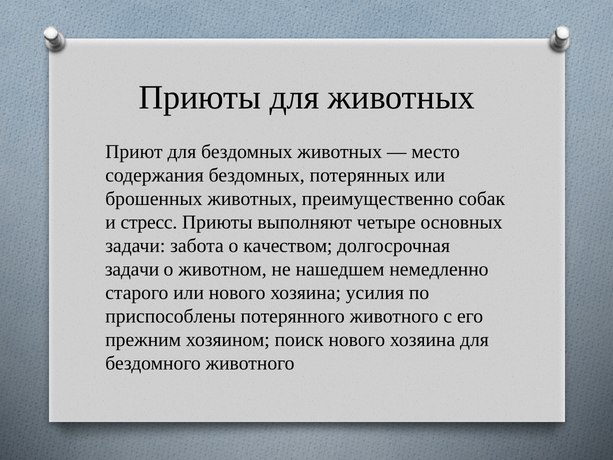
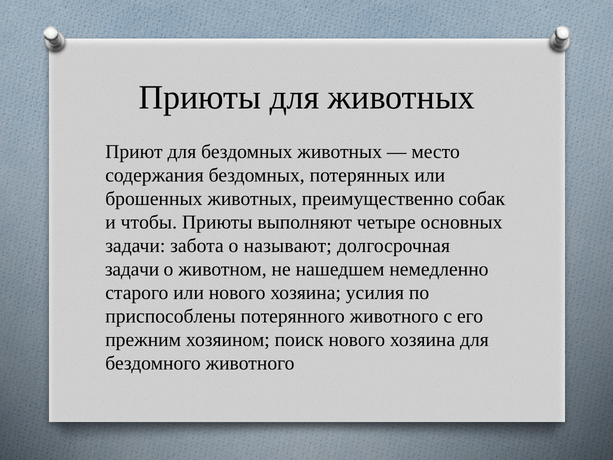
стресс: стресс -> чтобы (149, 222)
качеством: качеством -> называют (288, 246)
